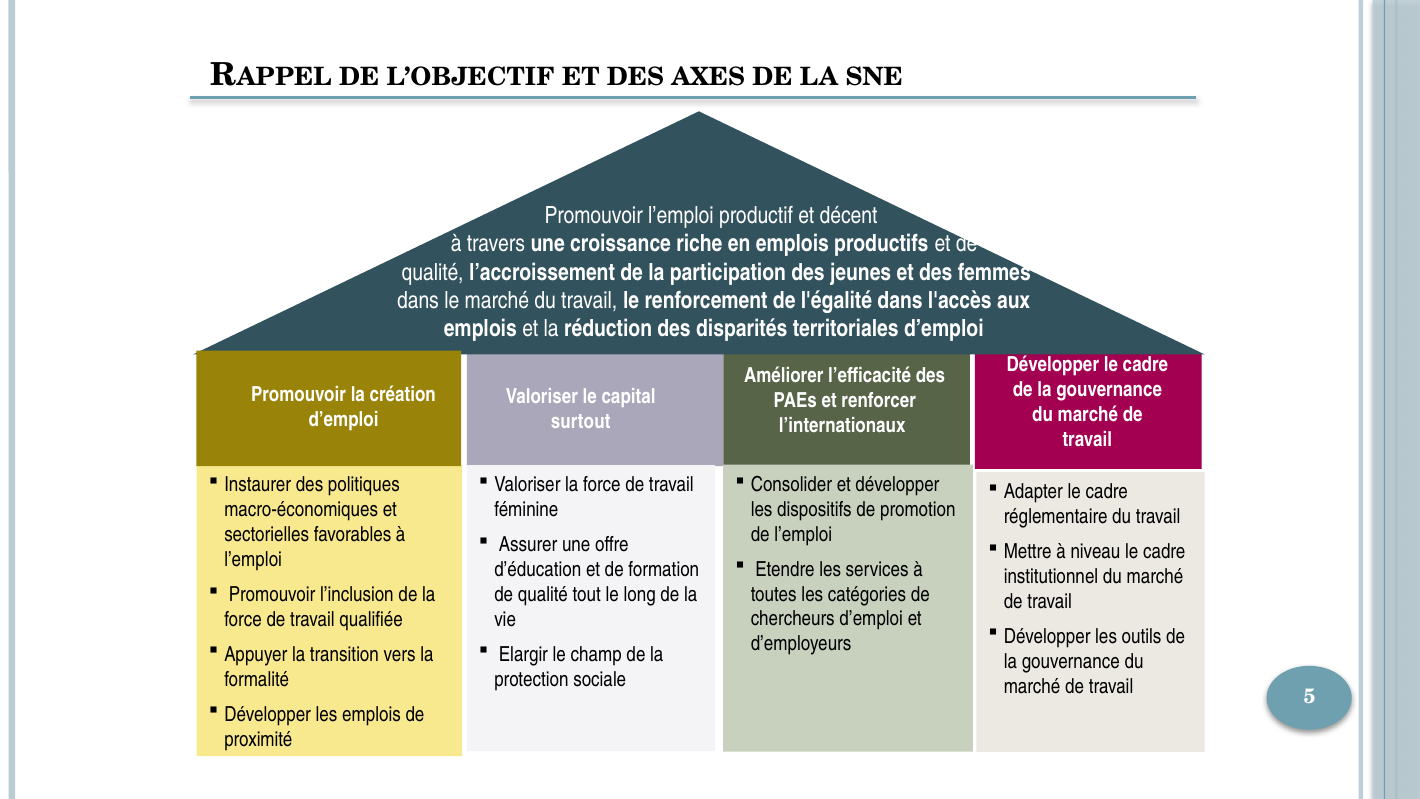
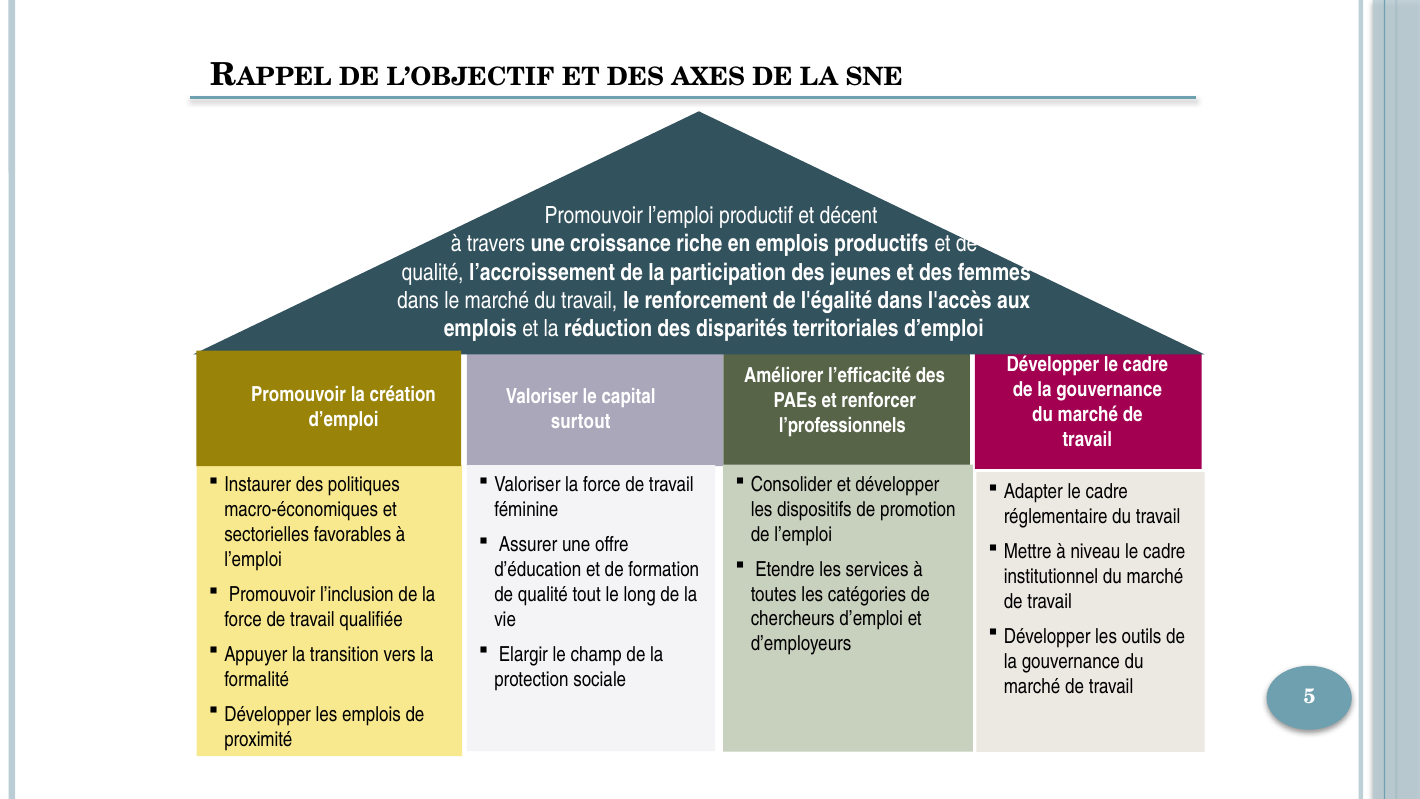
l’internationaux: l’internationaux -> l’professionnels (842, 425)
